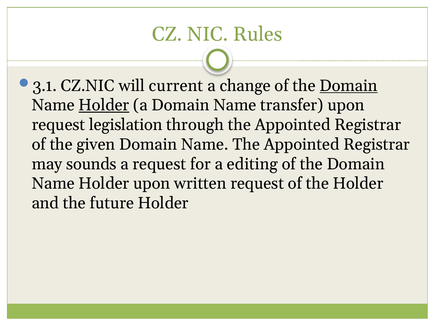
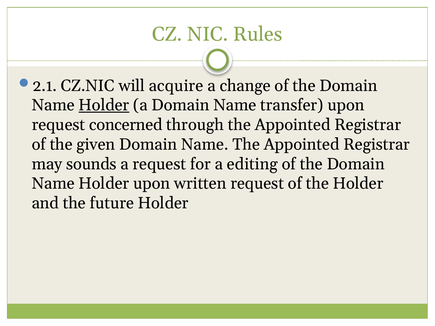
3.1: 3.1 -> 2.1 (45, 86)
current: current -> acquire (176, 86)
Domain underline: present -> none (349, 86)
legislation: legislation -> concerned (126, 125)
